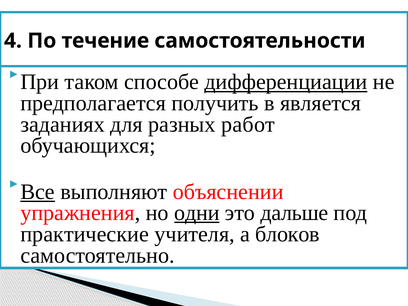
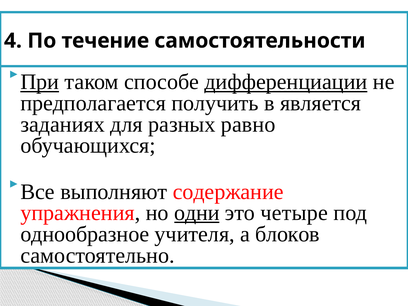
При underline: none -> present (40, 82)
работ: работ -> равно (248, 124)
Все underline: present -> none (38, 192)
объяснении: объяснении -> содержание (228, 192)
дальше: дальше -> четыре (294, 213)
практические: практические -> однообразное (85, 234)
